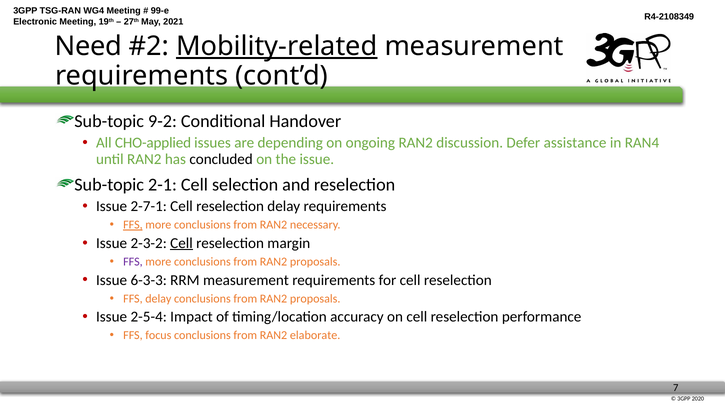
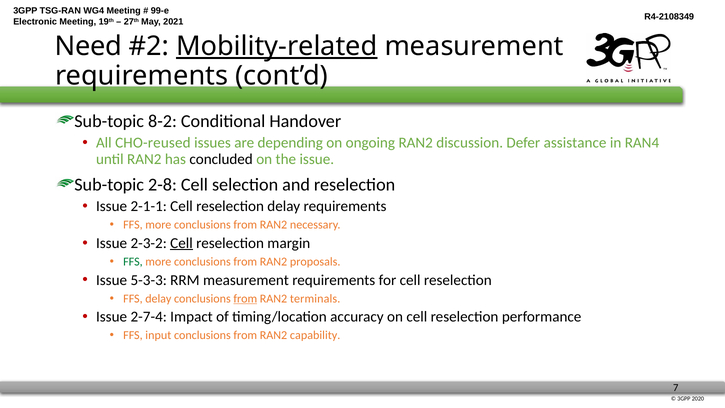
9-2: 9-2 -> 8-2 (162, 121)
CHO-applied: CHO-applied -> CHO-reused (153, 143)
2-1: 2-1 -> 2-8 (162, 184)
2-7-1: 2-7-1 -> 2-1-1 (149, 206)
FFS underline: present -> none (133, 225)
FFS colour: purple -> green (133, 262)
6-3-3: 6-3-3 -> 5-3-3 (149, 280)
from underline: none -> present (245, 298)
proposals: proposals -> terminals (315, 298)
2-5-4: 2-5-4 -> 2-7-4 (149, 317)
focus: focus -> input (158, 335)
elaborate: elaborate -> capability (315, 335)
